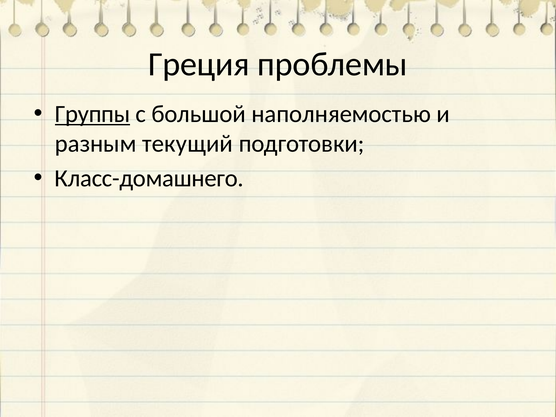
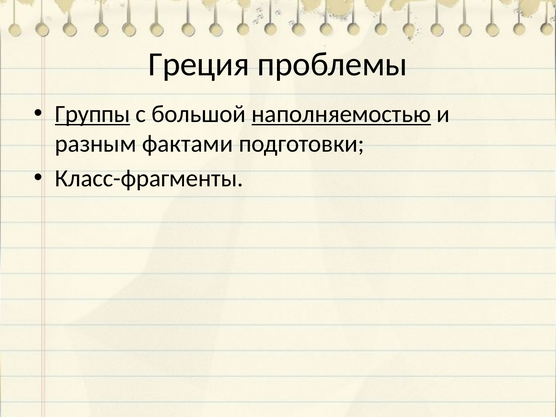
наполняемостью underline: none -> present (341, 114)
текущий: текущий -> фактами (188, 144)
Класс-домашнего: Класс-домашнего -> Класс-фрагменты (149, 178)
